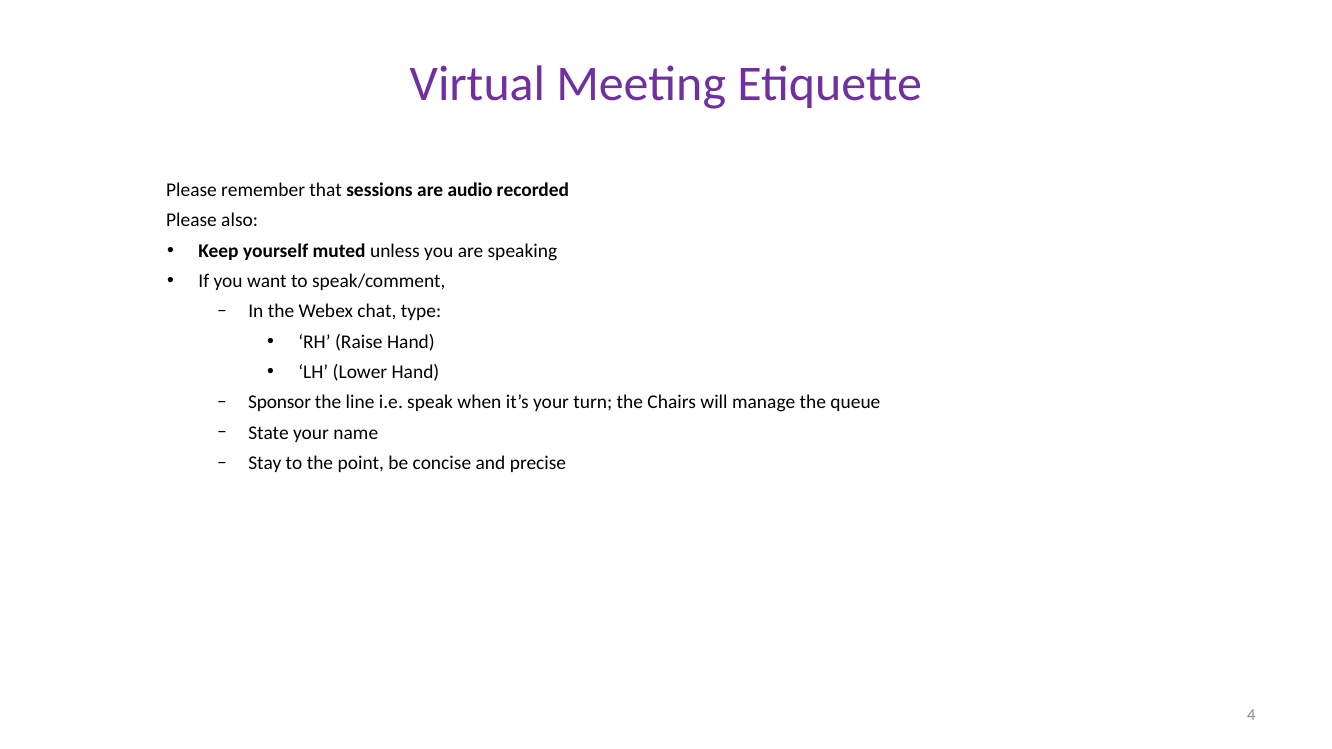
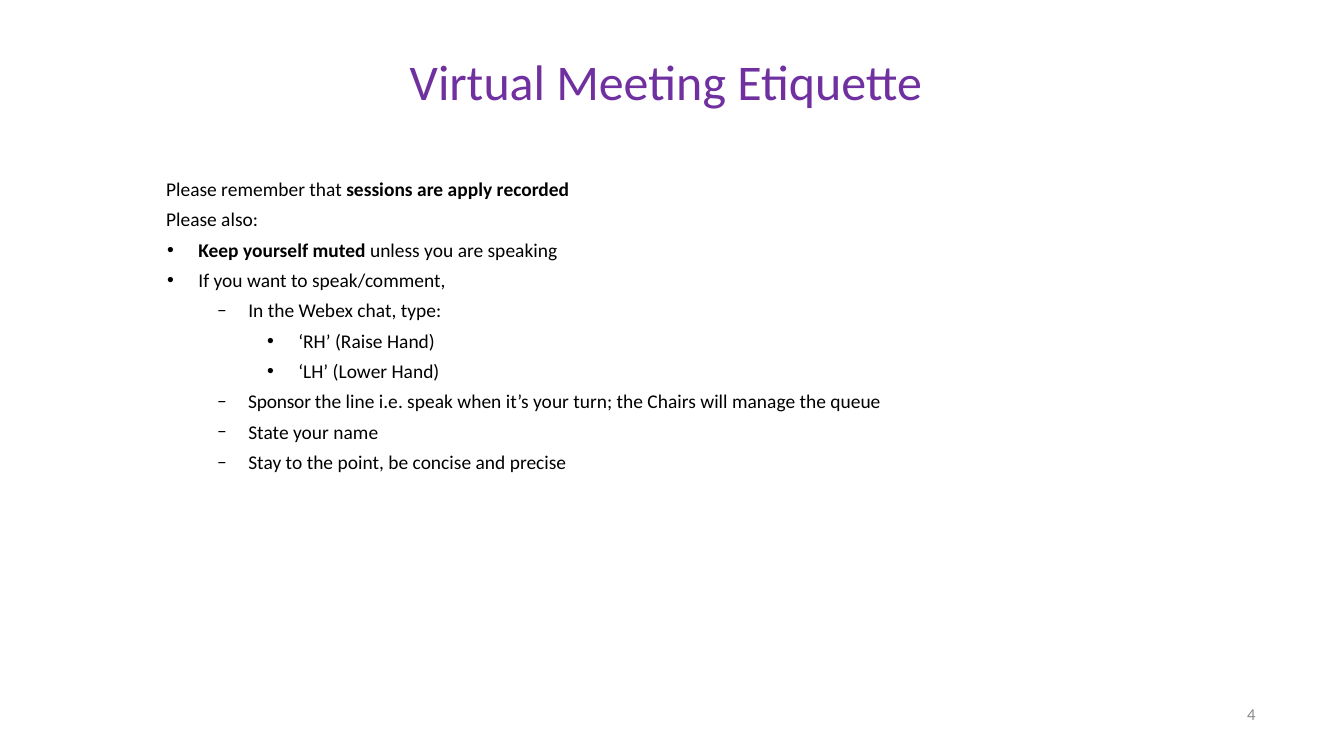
audio: audio -> apply (470, 190)
